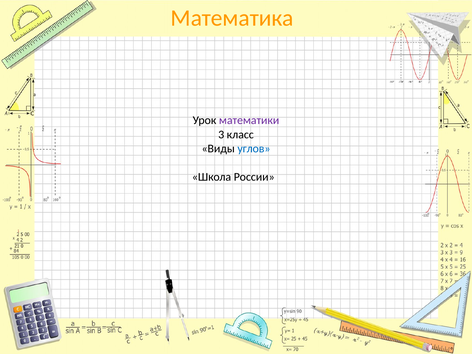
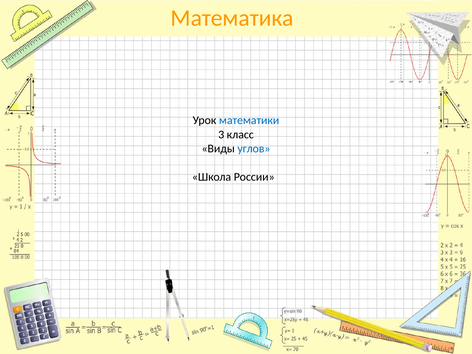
математики colour: purple -> blue (249, 120)
